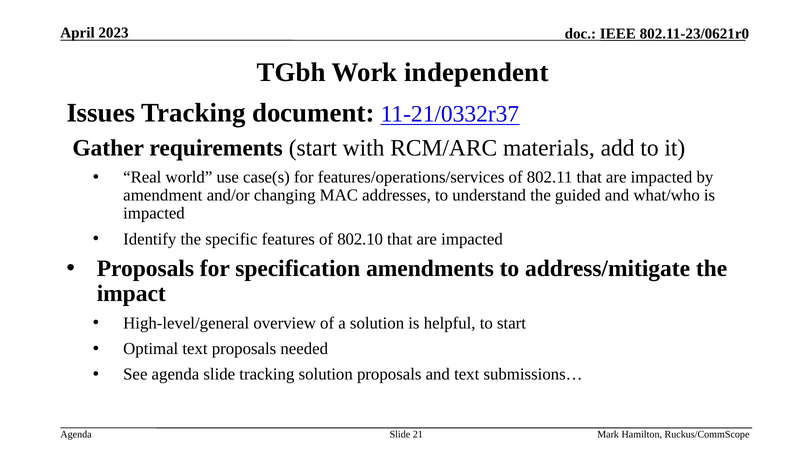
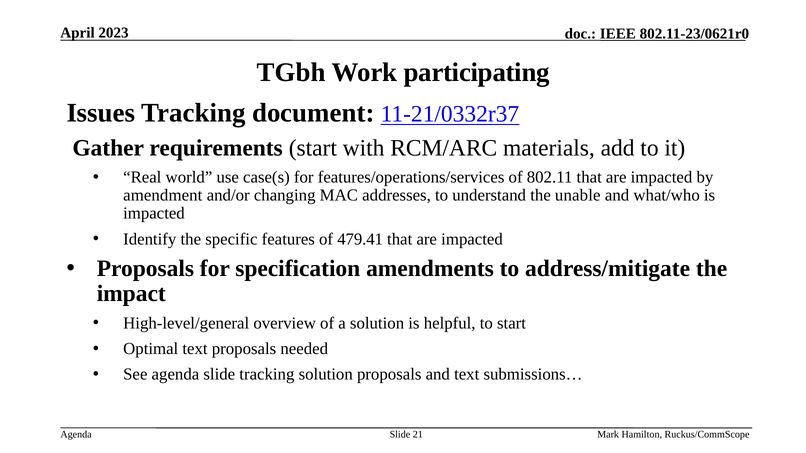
independent: independent -> participating (477, 72)
guided: guided -> unable (578, 195)
802.10: 802.10 -> 479.41 (360, 239)
